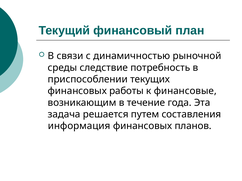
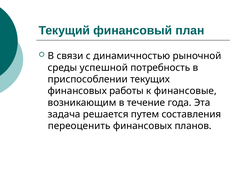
следствие: следствие -> успешной (104, 68)
информация: информация -> переоценить (79, 126)
